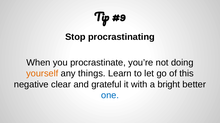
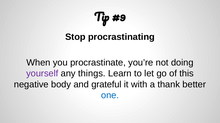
yourself colour: orange -> purple (42, 74)
clear: clear -> body (61, 85)
bright: bright -> thank (169, 85)
